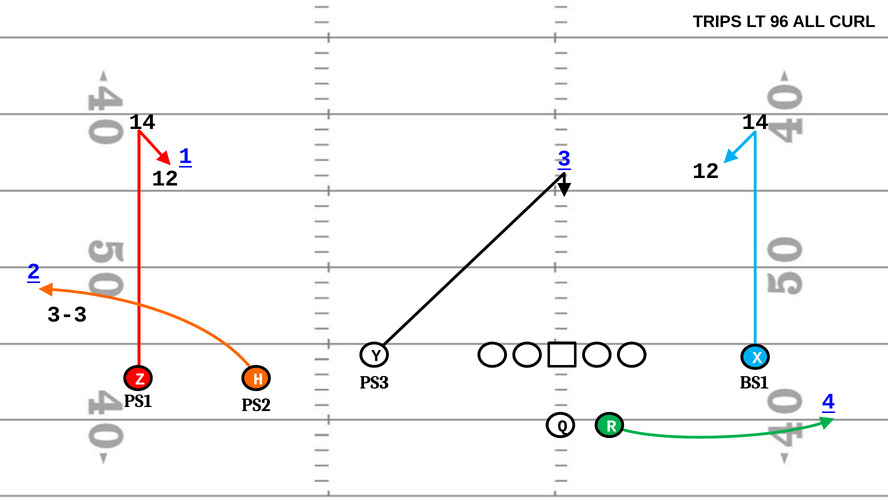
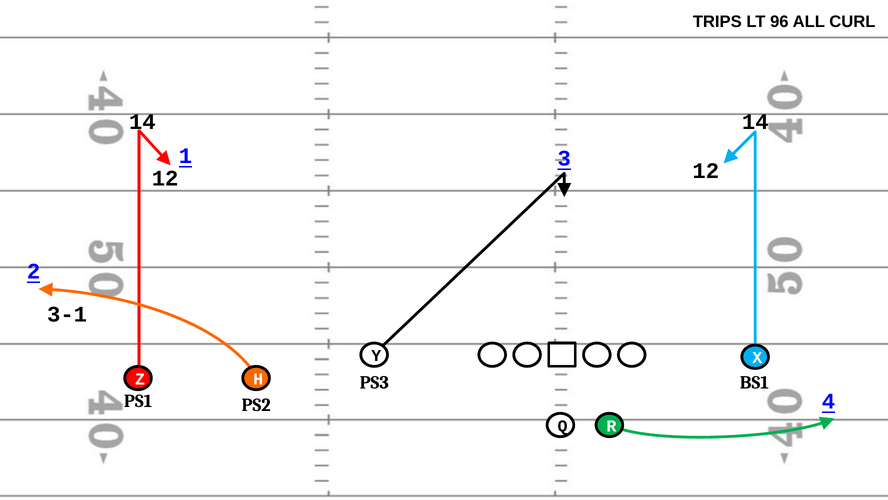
3-3: 3-3 -> 3-1 (67, 314)
